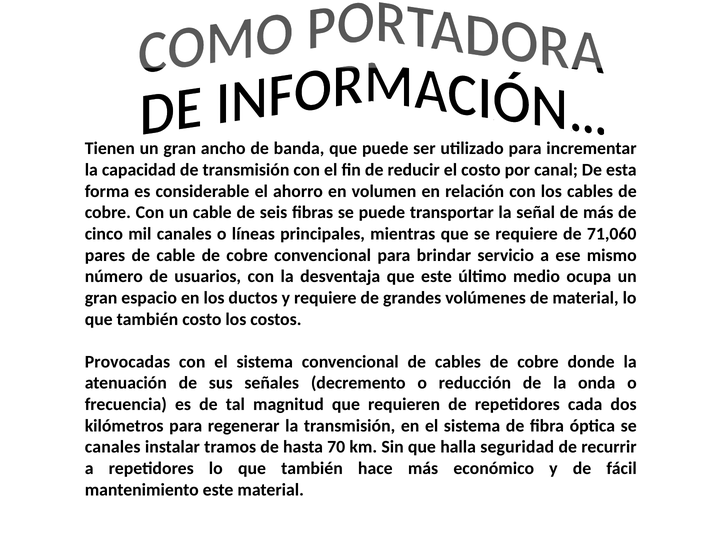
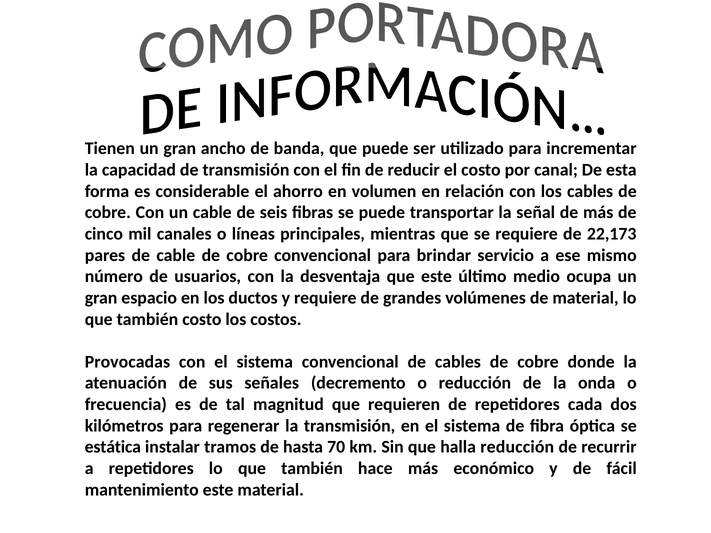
71,060: 71,060 -> 22,173 (612, 234)
canales: canales -> estática (113, 447)
halla seguridad: seguridad -> reducción (517, 447)
